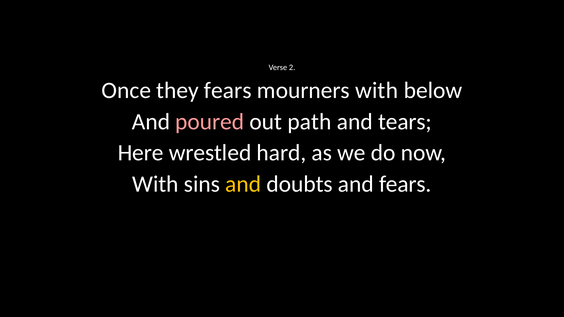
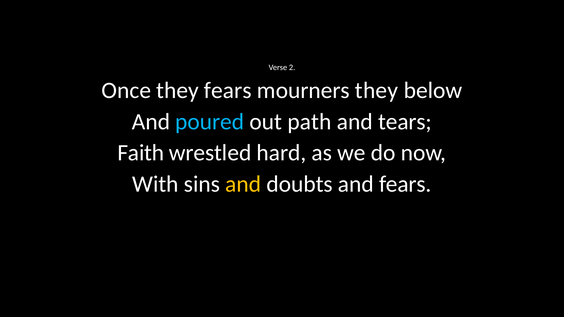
mourners with: with -> they (377, 90)
poured colour: pink -> light blue (210, 122)
Here: Here -> Faith (141, 153)
